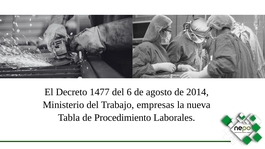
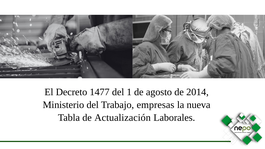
6: 6 -> 1 (129, 92)
Procedimiento: Procedimiento -> Actualización (123, 118)
